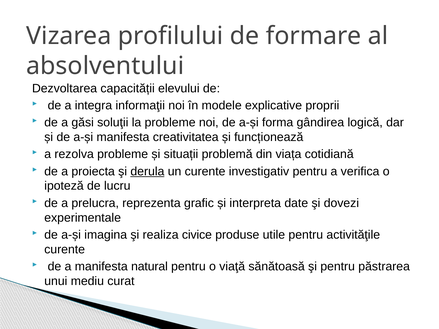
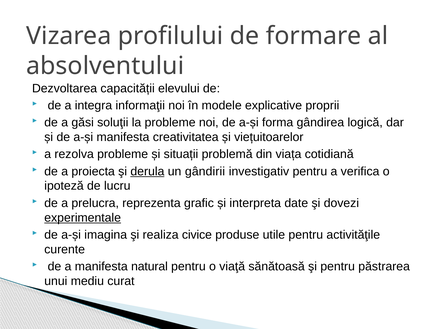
funcționează: funcționează -> viețuitoarelor (269, 137)
un curente: curente -> gândirii (205, 171)
experimentale underline: none -> present (83, 218)
